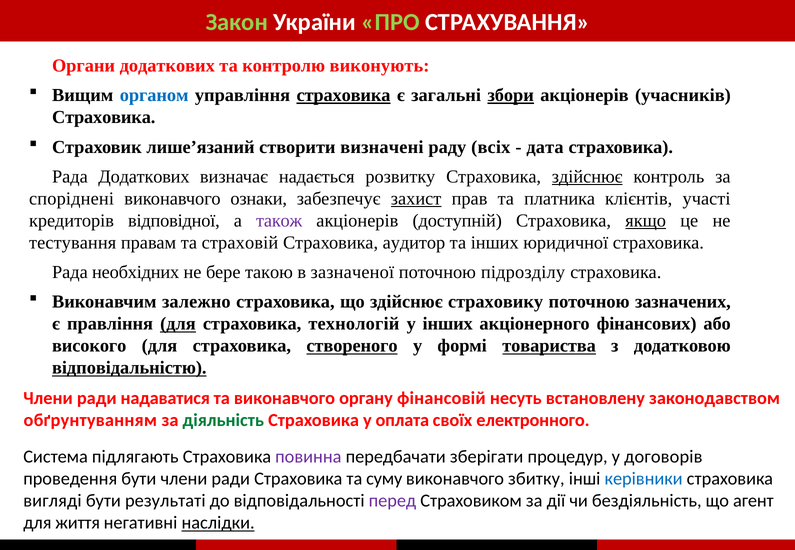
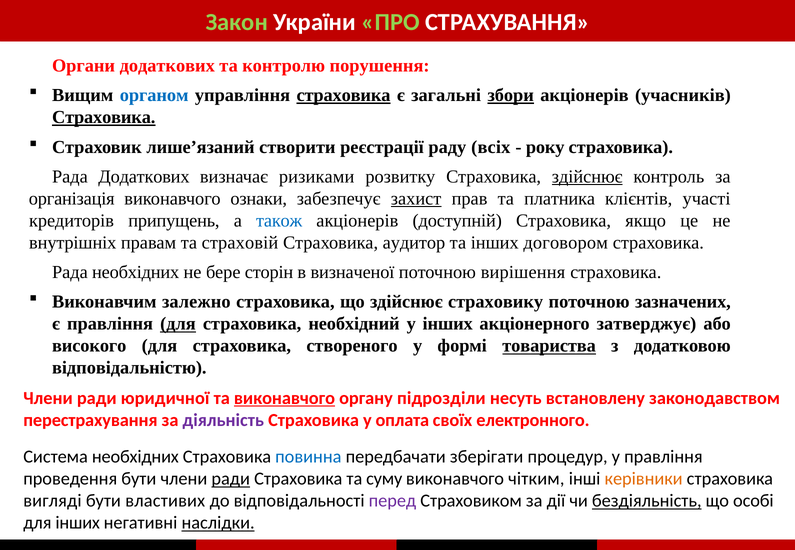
виконують: виконують -> порушення (380, 66)
Страховика underline: none -> present (104, 117)
визначені: визначені -> реєстрації (382, 147)
дата: дата -> року (545, 147)
надається: надається -> ризиками (317, 177)
споріднені: споріднені -> організація (72, 199)
відповідної: відповідної -> припущень (174, 221)
також colour: purple -> blue (279, 221)
якщо underline: present -> none (646, 221)
тестування: тестування -> внутрішніх (73, 243)
юридичної: юридичної -> договором (566, 243)
такою: такою -> сторін (269, 272)
зазначеної: зазначеної -> визначеної (353, 272)
підрозділу: підрозділу -> вирішення (523, 272)
технологій: технологій -> необхідний (354, 324)
фінансових: фінансових -> затверджує (647, 324)
створеного underline: present -> none (352, 346)
відповідальністю underline: present -> none (129, 368)
надаватися: надаватися -> юридичної (165, 399)
виконавчого underline: none -> present (284, 399)
фінансовій: фінансовій -> підрозділи (441, 399)
обґрунтуванням: обґрунтуванням -> перестрахування (90, 421)
діяльність colour: green -> purple (223, 421)
Система підлягають: підлягають -> необхідних (135, 457)
повинна colour: purple -> blue (308, 457)
у договорів: договорів -> правління (663, 457)
ради underline: none -> present (231, 479)
збитку: збитку -> чітким (536, 479)
керівники colour: blue -> orange (644, 479)
результаті: результаті -> властивих (165, 501)
бездіяльність underline: none -> present (647, 501)
агент: агент -> особі (753, 501)
для життя: життя -> інших (78, 523)
